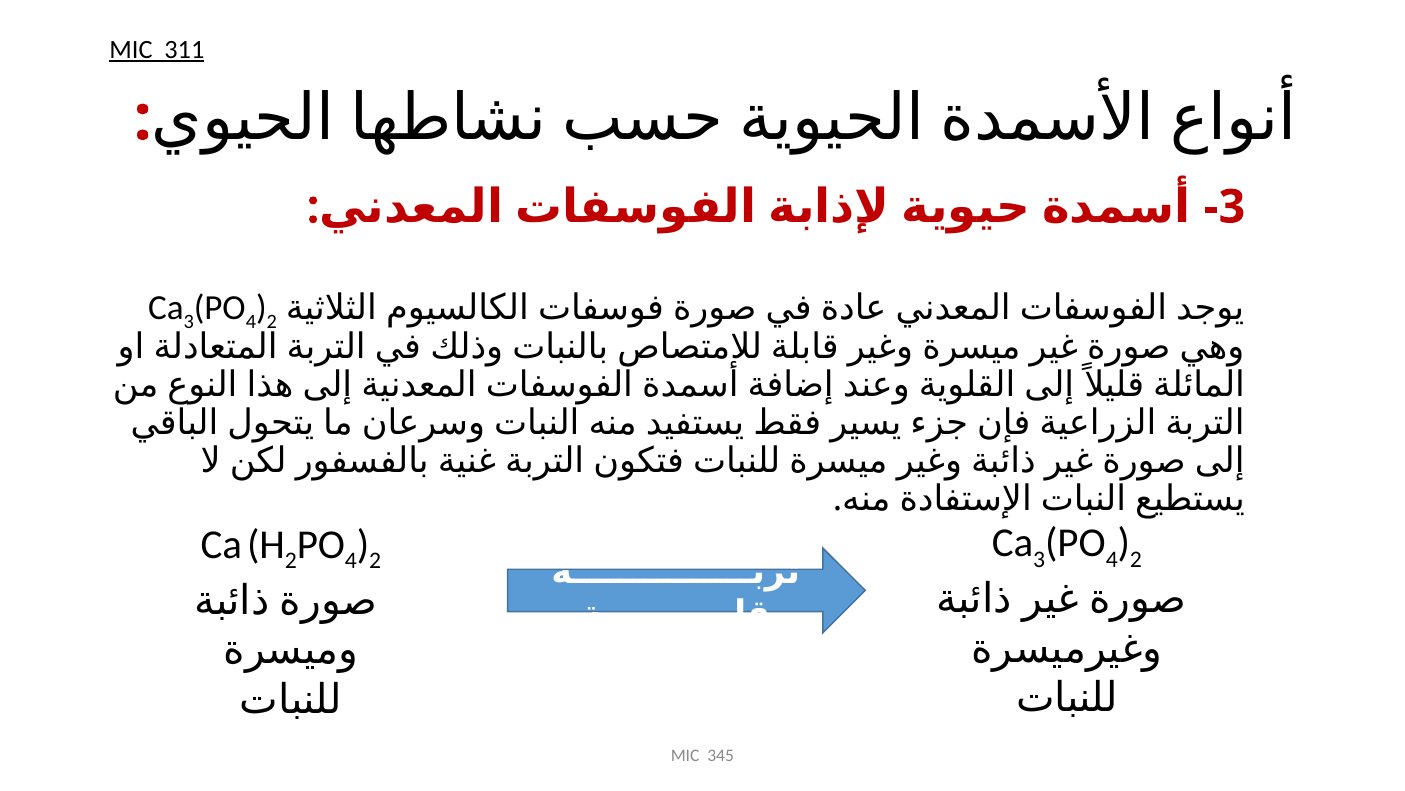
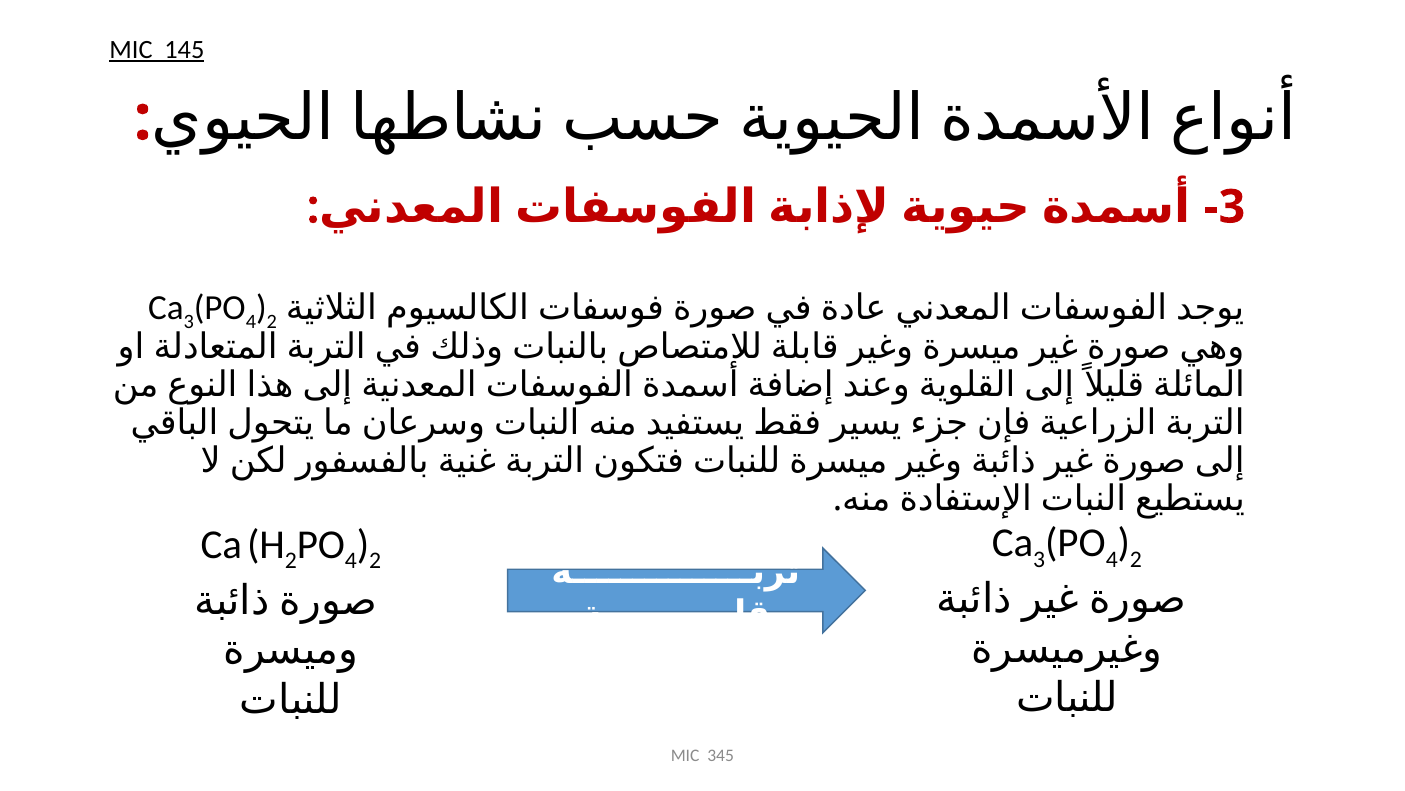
311: 311 -> 145 (184, 49)
